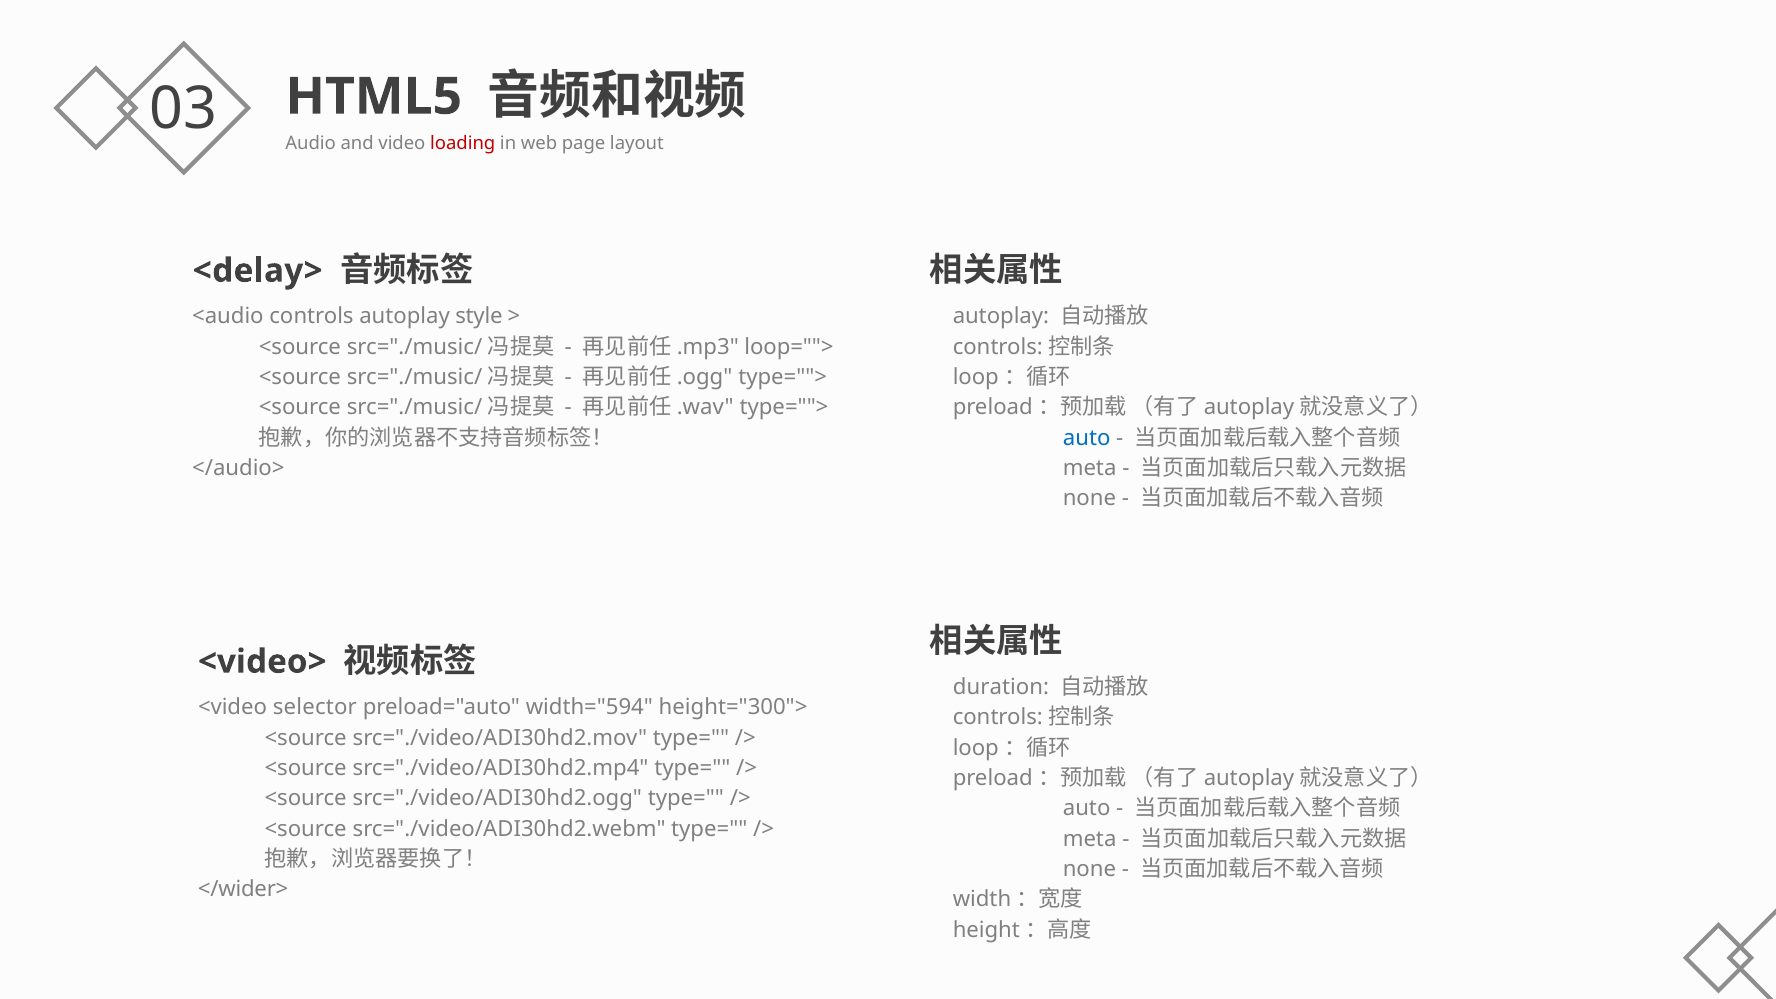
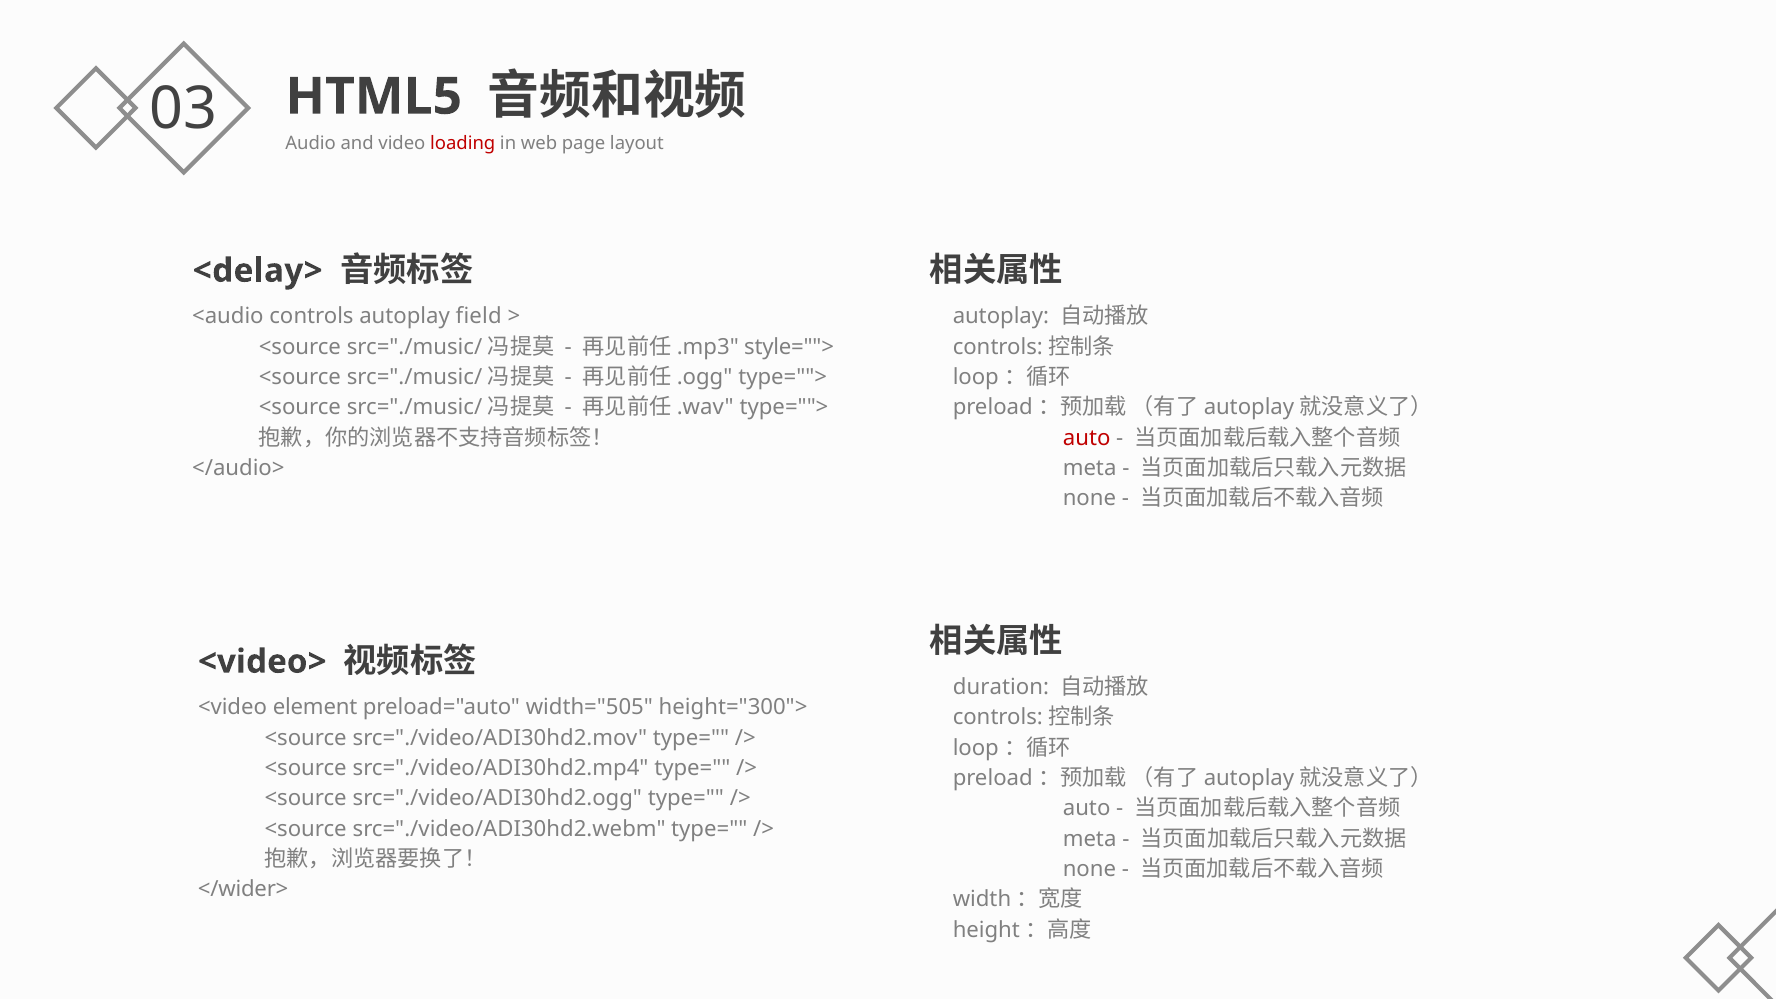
style: style -> field (479, 316)
loop="">: loop=""> -> style=""> (789, 347)
auto colour: blue -> red (1087, 438)
selector: selector -> element (315, 707)
width="594: width="594 -> width="505 (589, 707)
